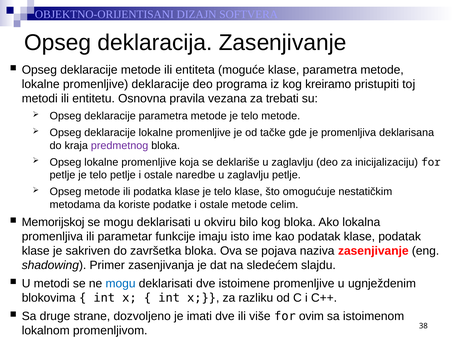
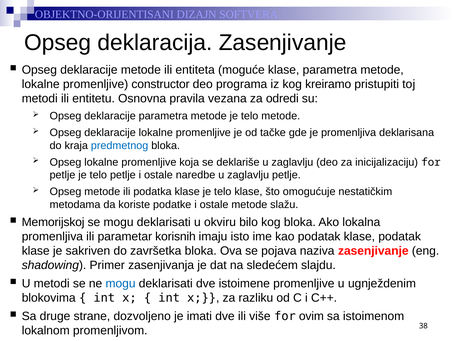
promenljive deklaracije: deklaracije -> constructor (161, 84)
trebati: trebati -> odredi (282, 99)
predmetnog colour: purple -> blue (120, 146)
celim: celim -> slažu (284, 205)
funkcije: funkcije -> korisnih (175, 237)
